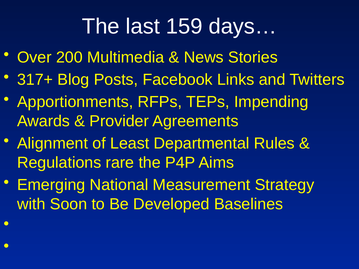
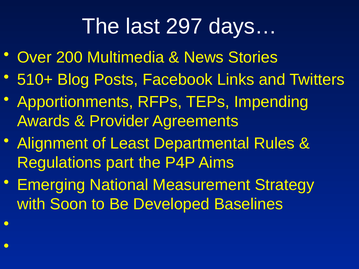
159: 159 -> 297 (184, 26)
317+: 317+ -> 510+ (35, 80)
rare: rare -> part (120, 163)
